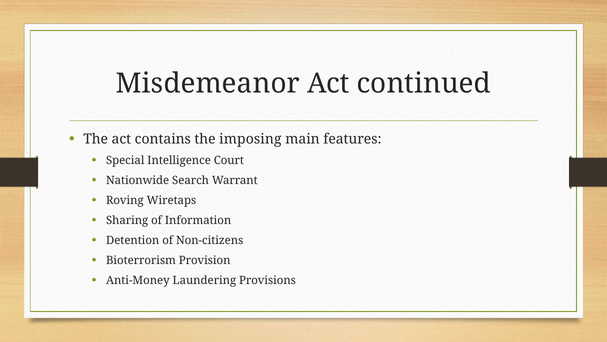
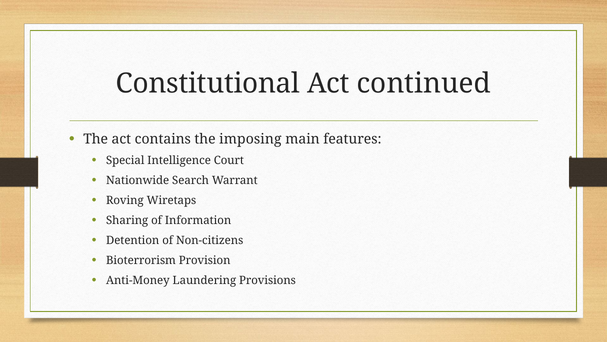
Misdemeanor: Misdemeanor -> Constitutional (208, 83)
